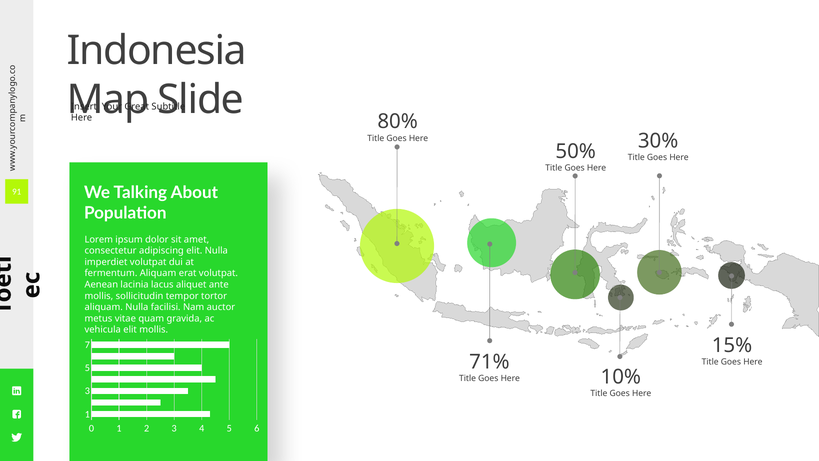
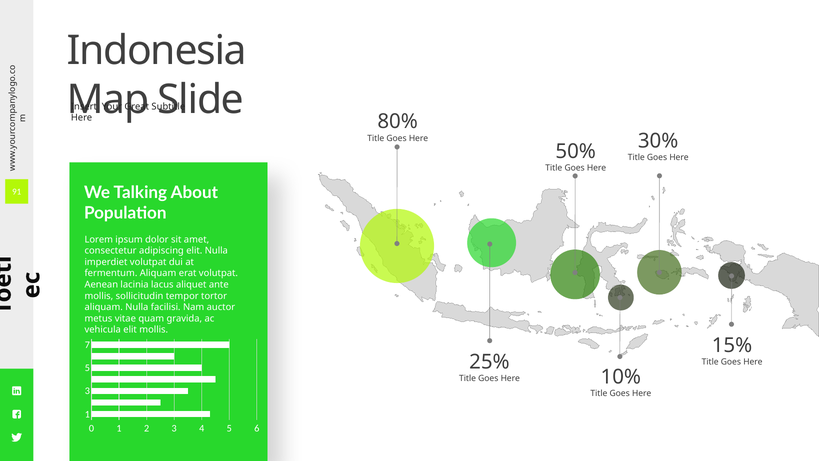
71%: 71% -> 25% (489, 362)
